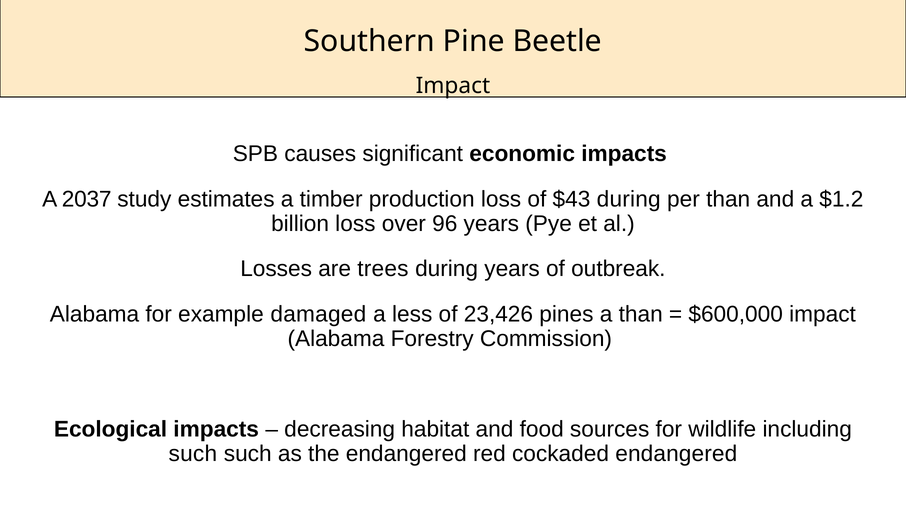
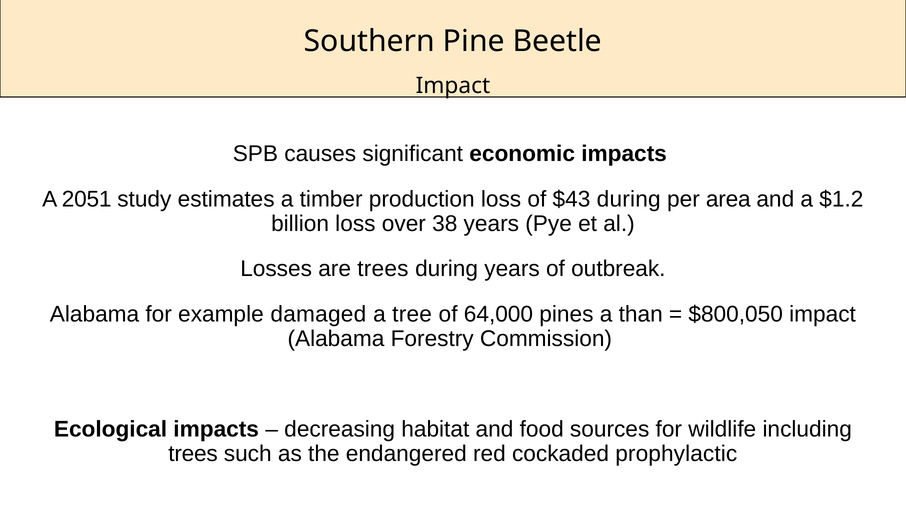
2037: 2037 -> 2051 (87, 199)
per than: than -> area (728, 199)
96: 96 -> 38 (445, 224)
less: less -> tree (412, 314)
23,426: 23,426 -> 64,000 (498, 314)
$600,000: $600,000 -> $800,050 (736, 314)
such: such -> trees (193, 453)
cockaded endangered: endangered -> prophylactic (676, 453)
